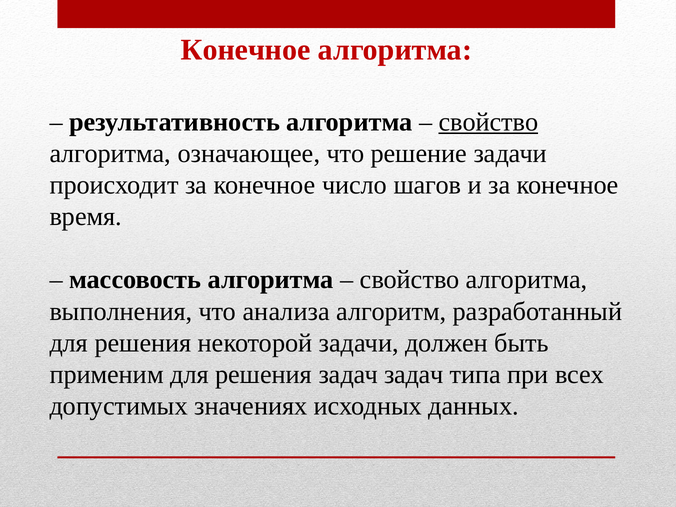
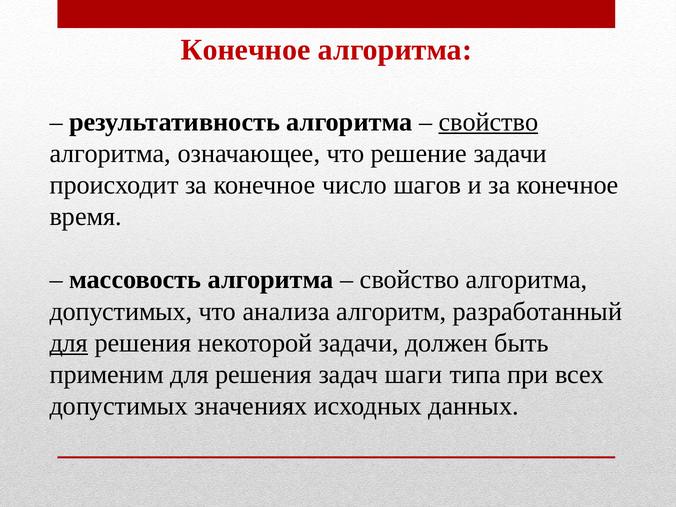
выполнения: выполнения -> допустимых (121, 311)
для underline: none -> present (69, 343)
задач задач: задач -> шаги (414, 374)
